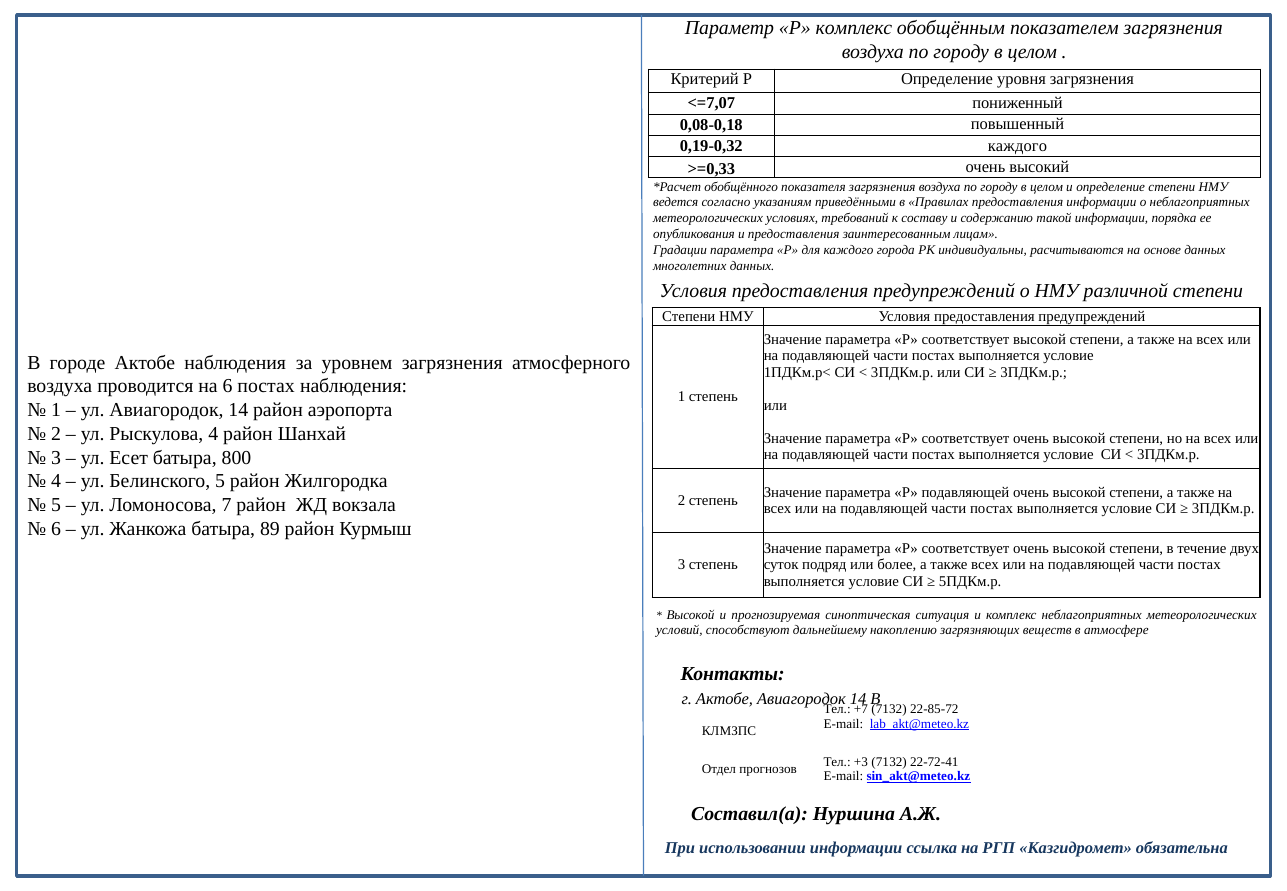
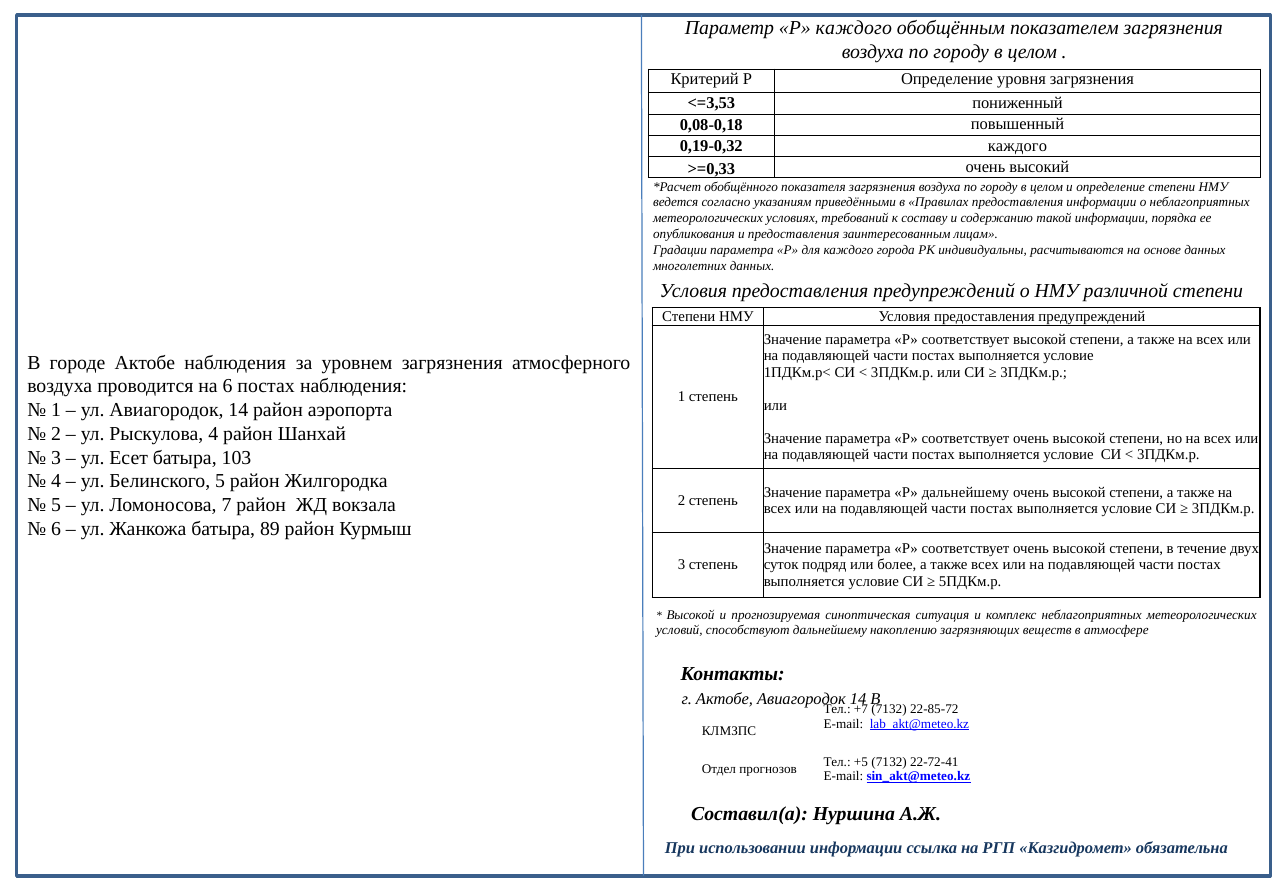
Р комплекс: комплекс -> каждого (854, 28)
<=7,07: <=7,07 -> <=3,53 (711, 103)
800: 800 -> 103 (236, 458)
Р подавляющей: подавляющей -> дальнейшему (965, 492)
+3: +3 -> +5 (861, 762)
